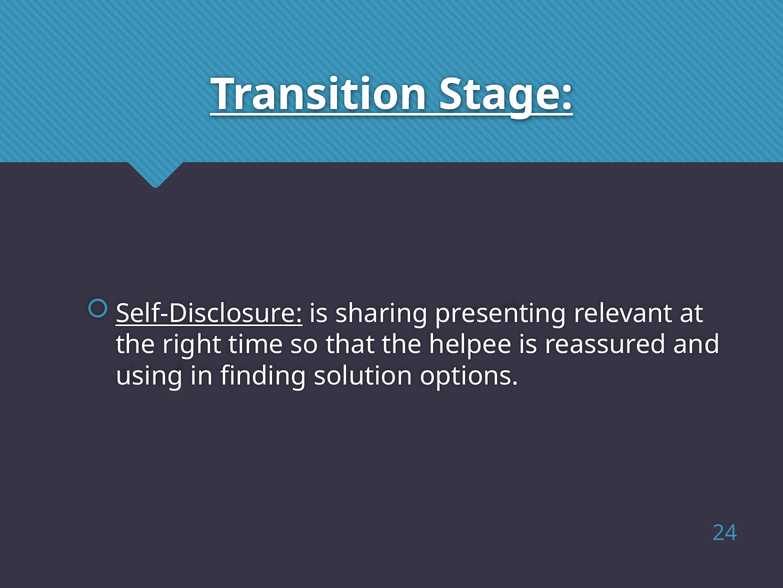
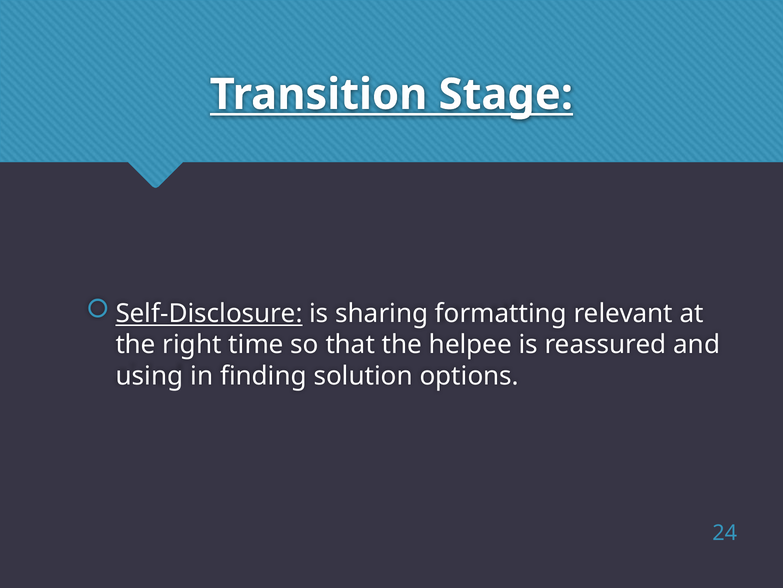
presenting: presenting -> formatting (501, 313)
